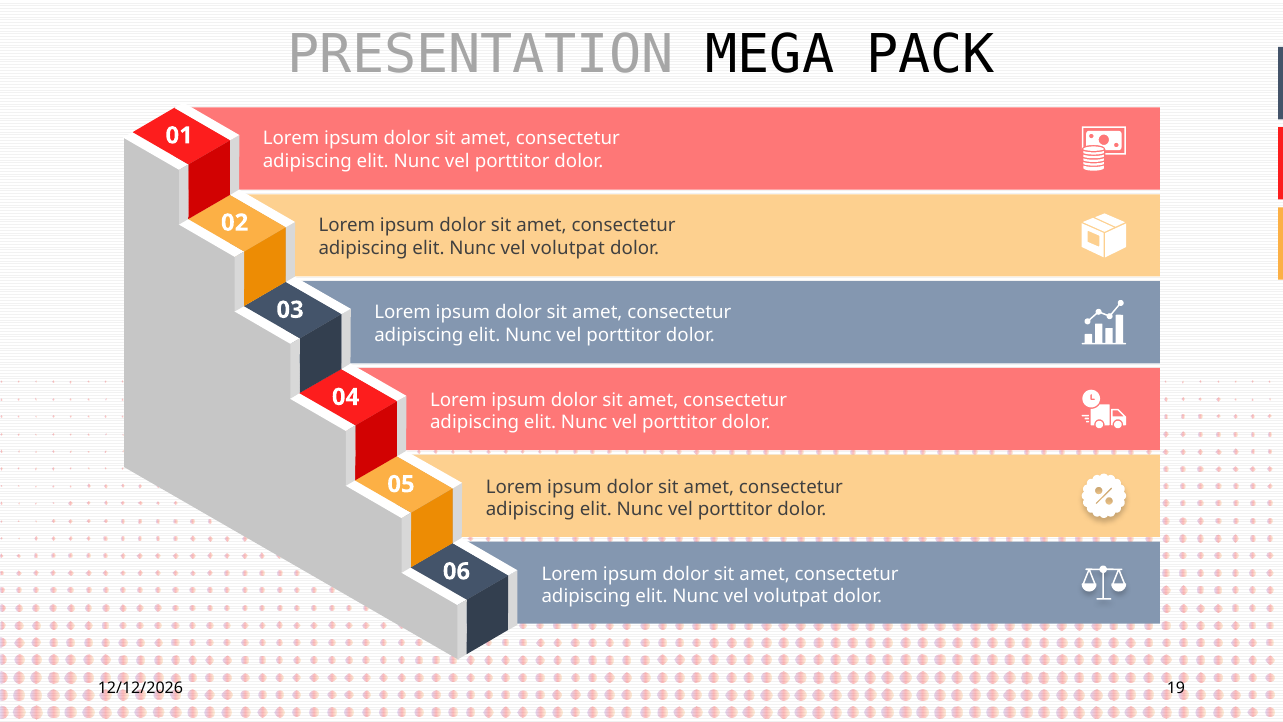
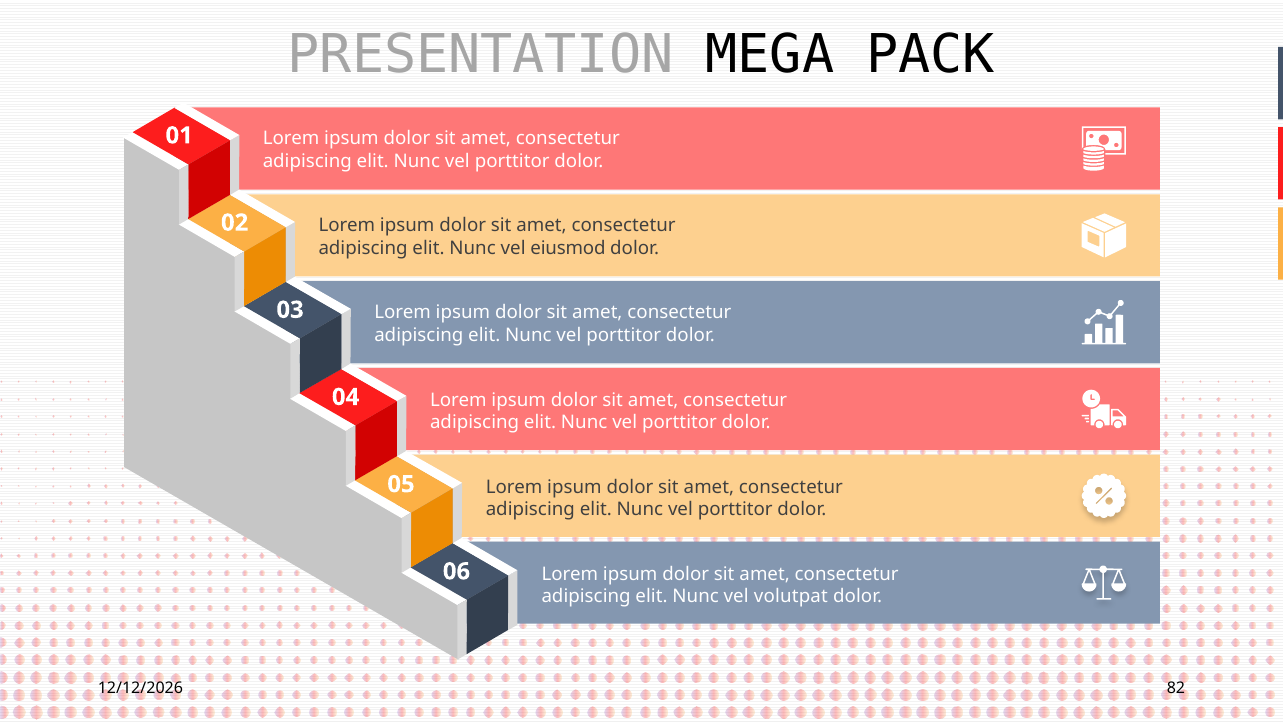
volutpat: volutpat -> eiusmod (568, 248)
19: 19 -> 82 (1176, 688)
